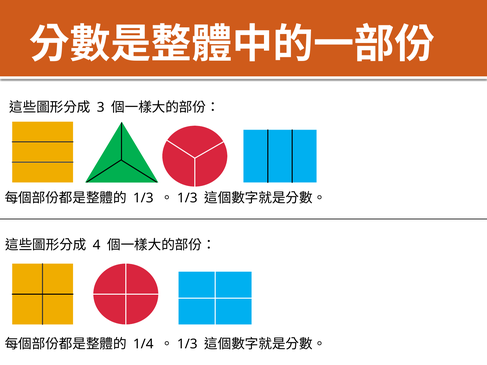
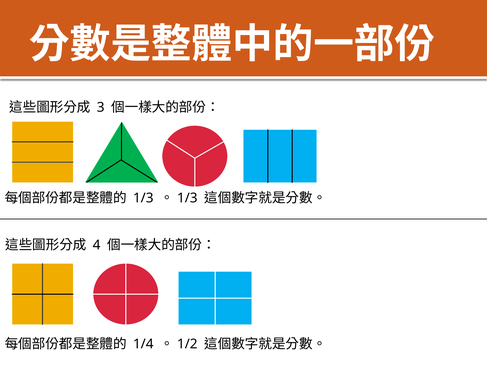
1/3: 1/3 -> 1/2 (187, 344)
